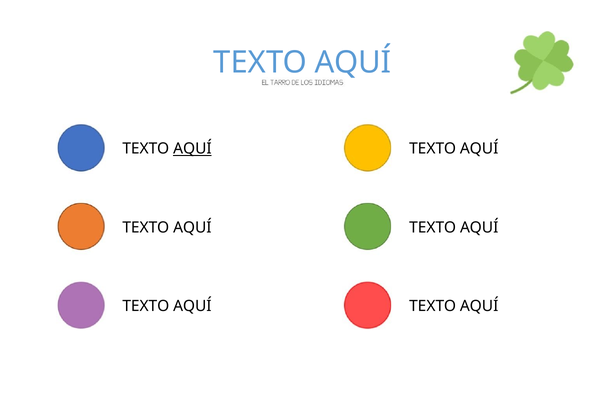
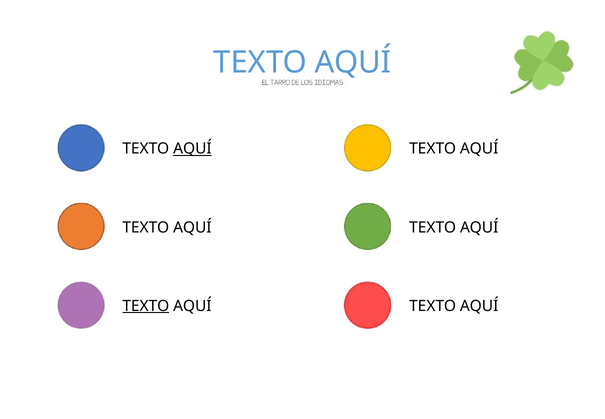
TEXTO underline: none -> present (146, 306)
